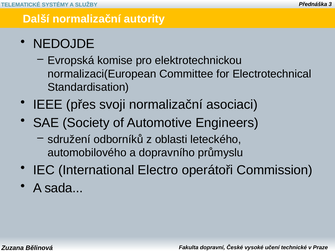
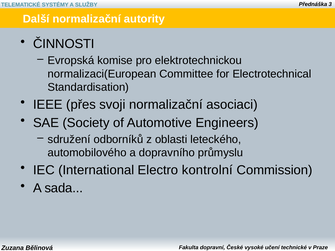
NEDOJDE: NEDOJDE -> ČINNOSTI (64, 44)
operátoři: operátoři -> kontrolní (207, 170)
